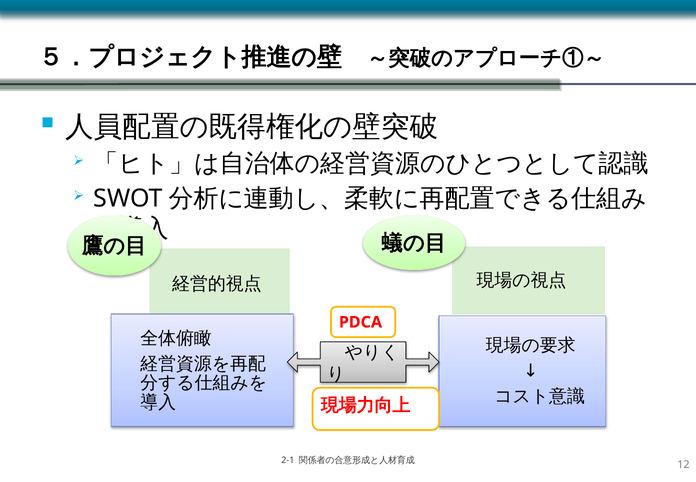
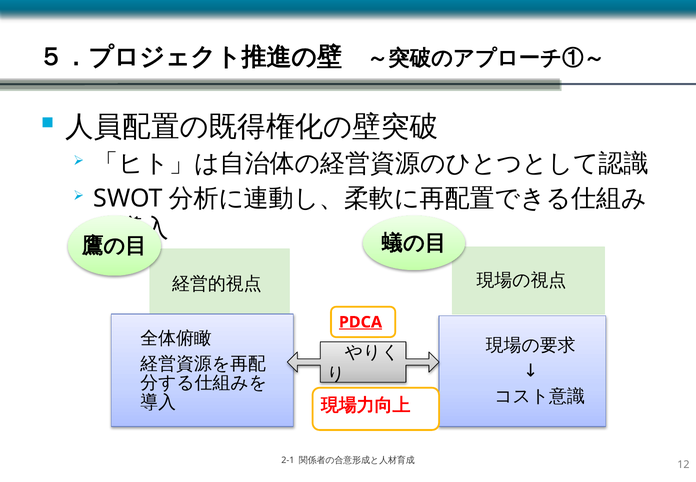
PDCA underline: none -> present (360, 322)
